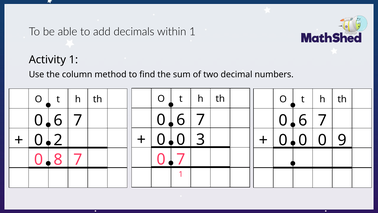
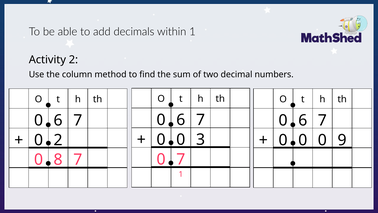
Activity 1: 1 -> 2 (73, 60)
